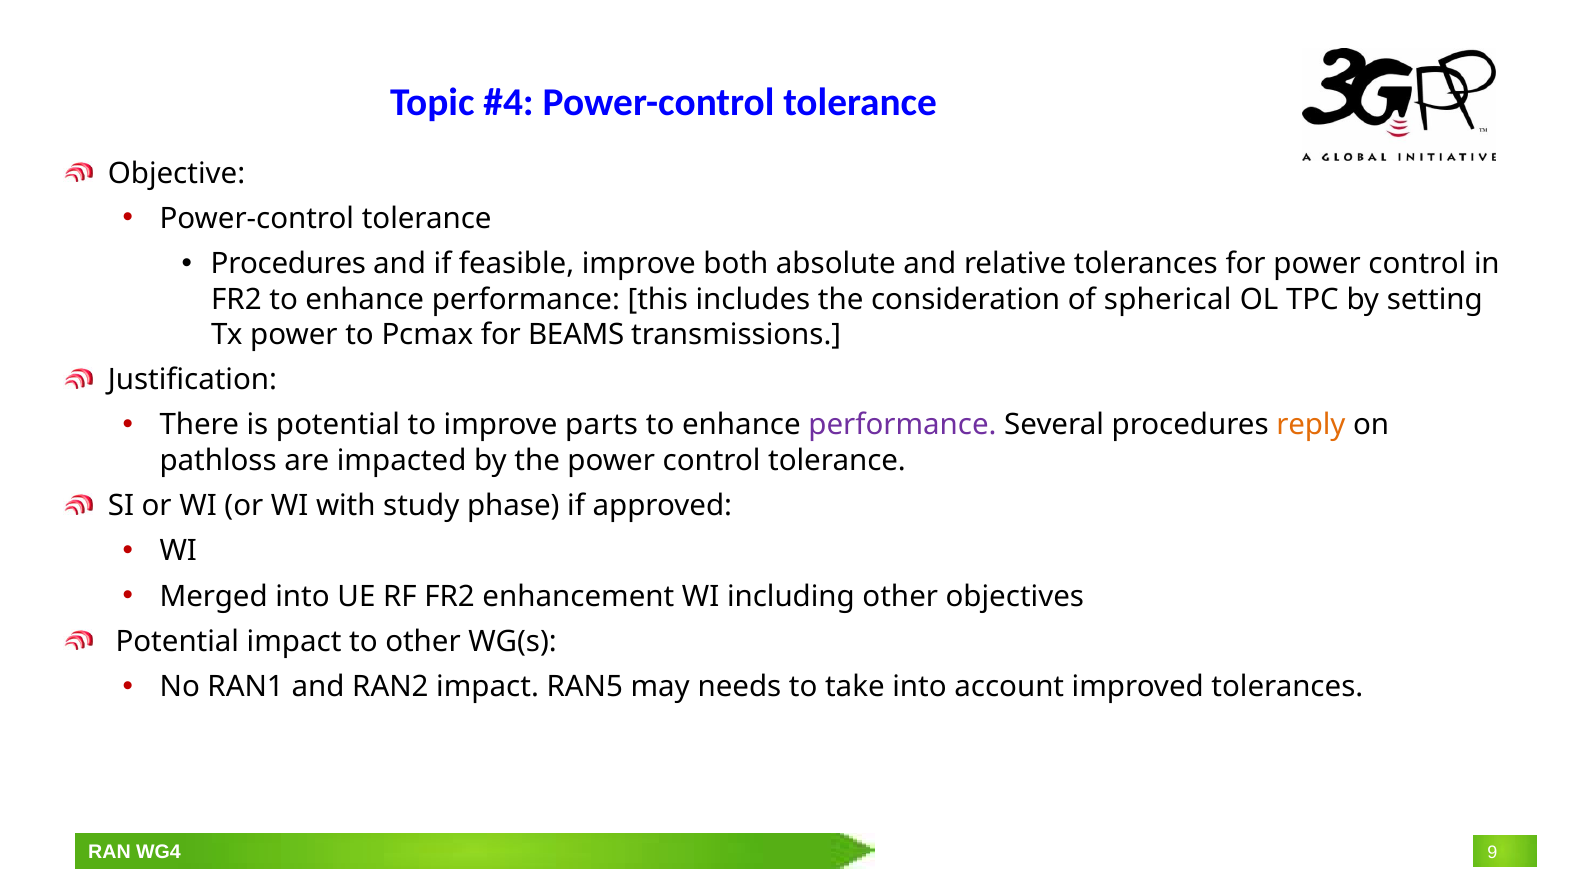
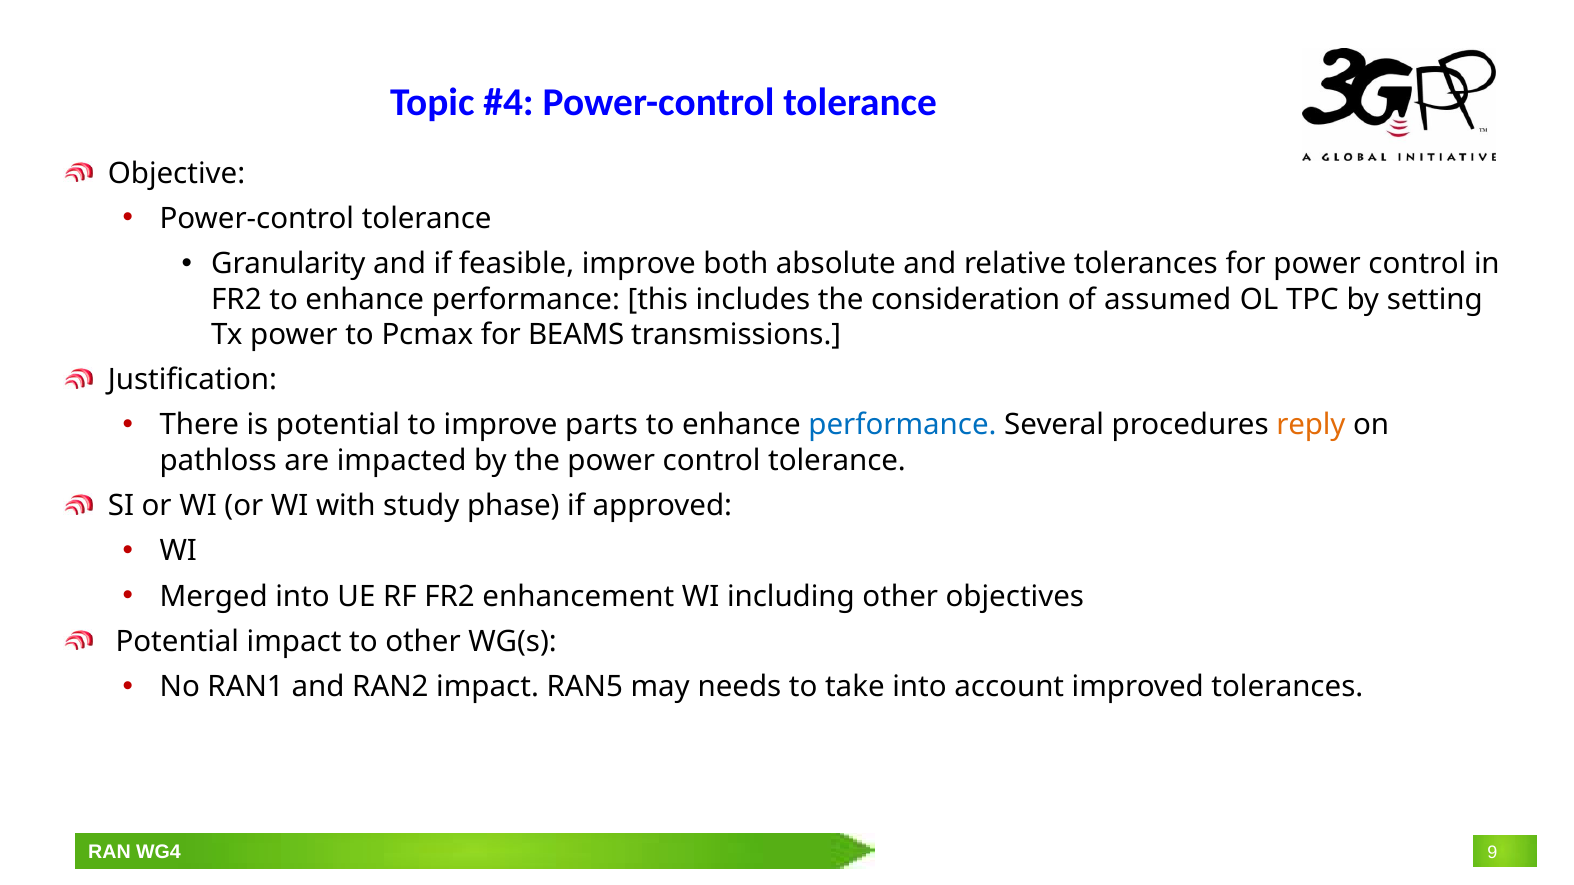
Procedures: Procedures -> Granularity (288, 264)
spherical: spherical -> assumed (1168, 299)
performance colour: purple -> blue (903, 425)
